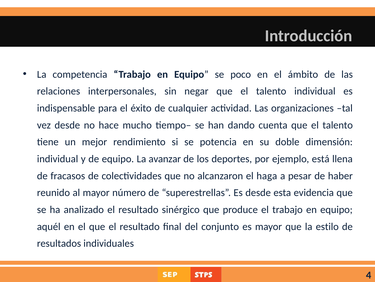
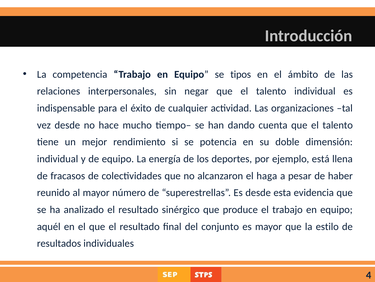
poco: poco -> tipos (241, 74)
avanzar: avanzar -> energía (165, 158)
